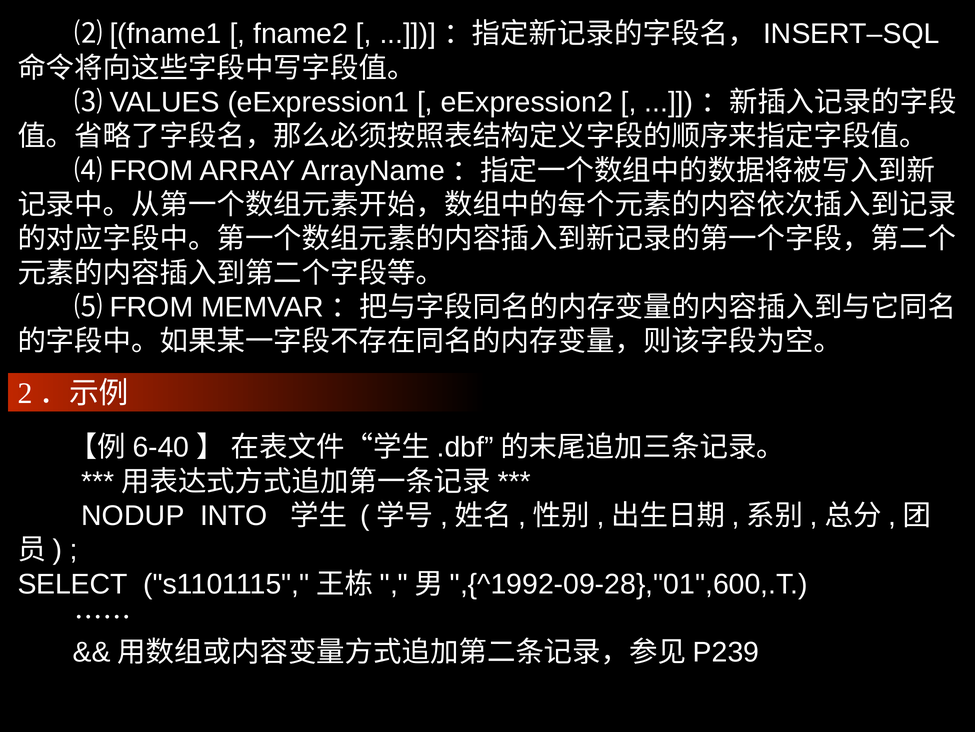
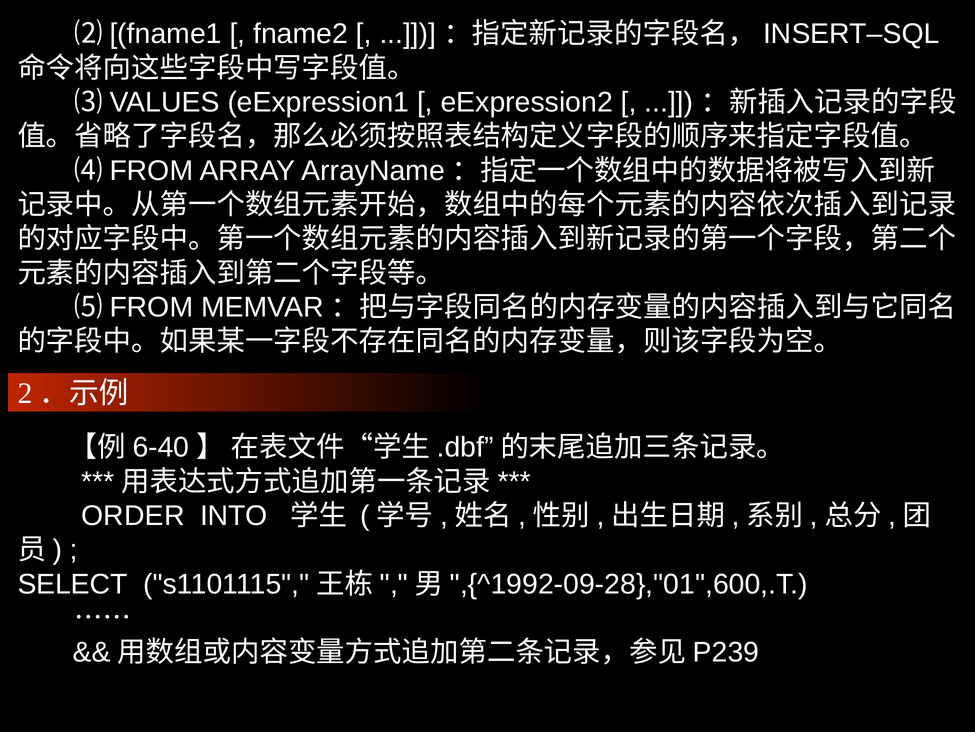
NODUP: NODUP -> ORDER (133, 515)
